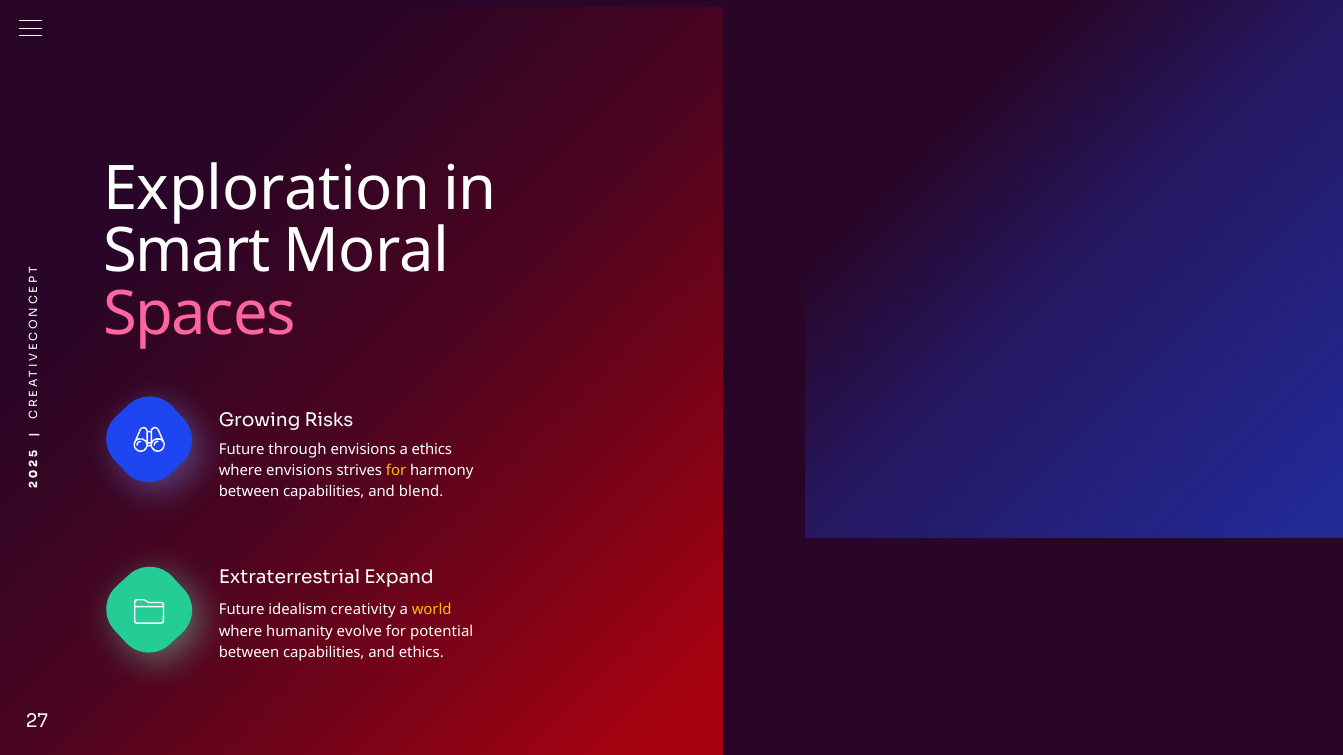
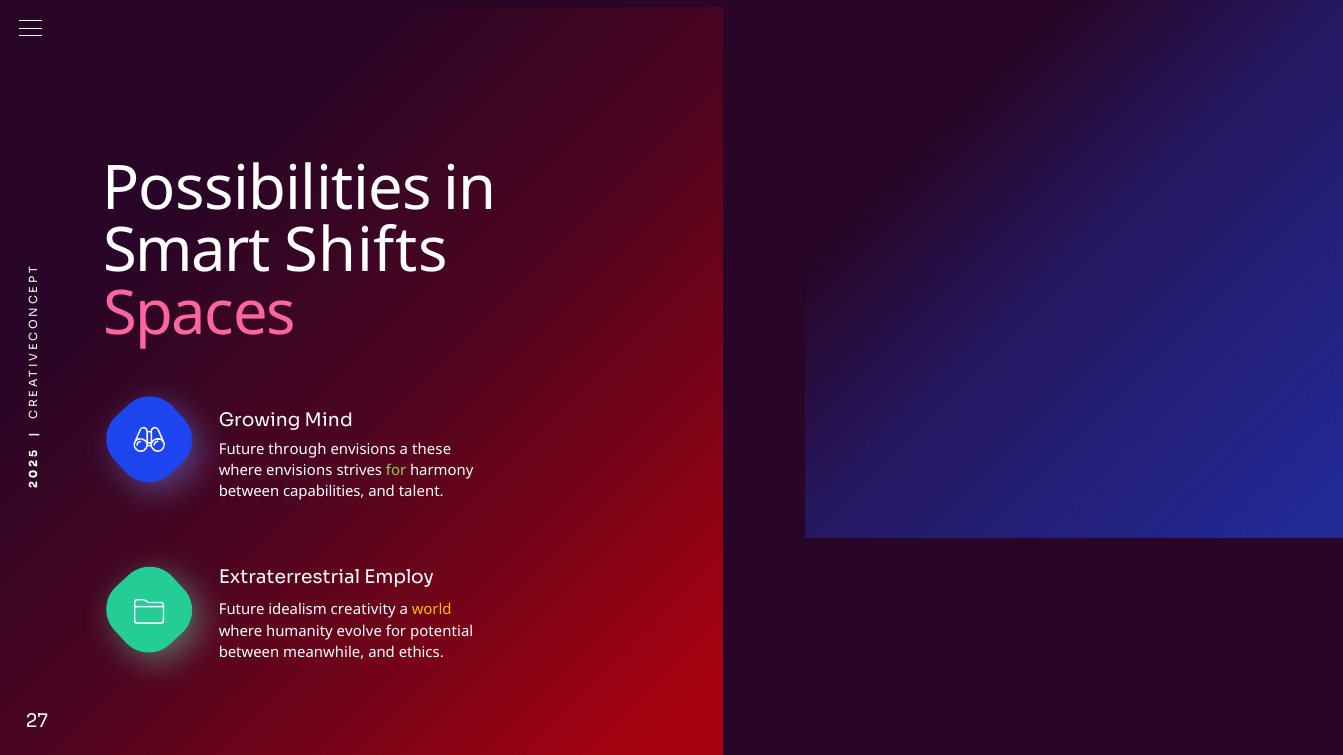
Exploration: Exploration -> Possibilities (267, 189)
Moral: Moral -> Shifts (366, 252)
Risks: Risks -> Mind (329, 420)
a ethics: ethics -> these (432, 449)
for colour: yellow -> light green (396, 471)
blend: blend -> talent (421, 492)
Expand: Expand -> Employ (399, 578)
capabilities: capabilities -> meanwhile (324, 653)
